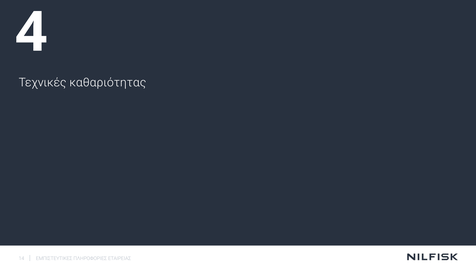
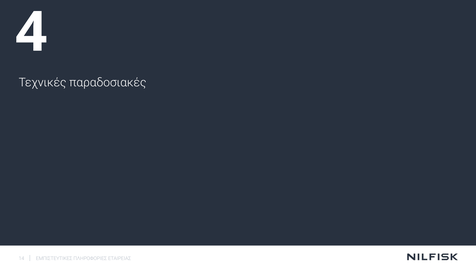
καθαριότητας: καθαριότητας -> παραδοσιακές (108, 82)
